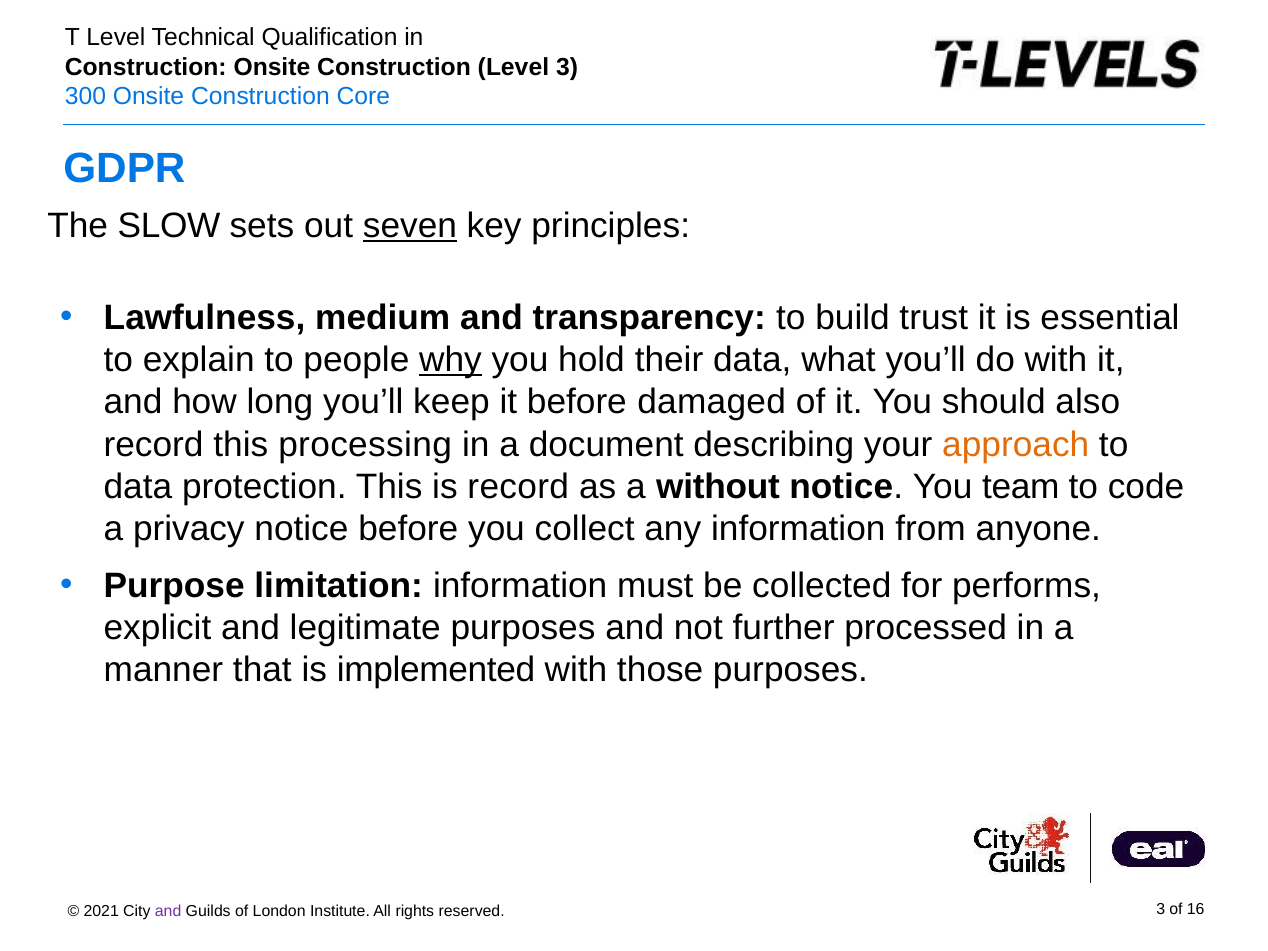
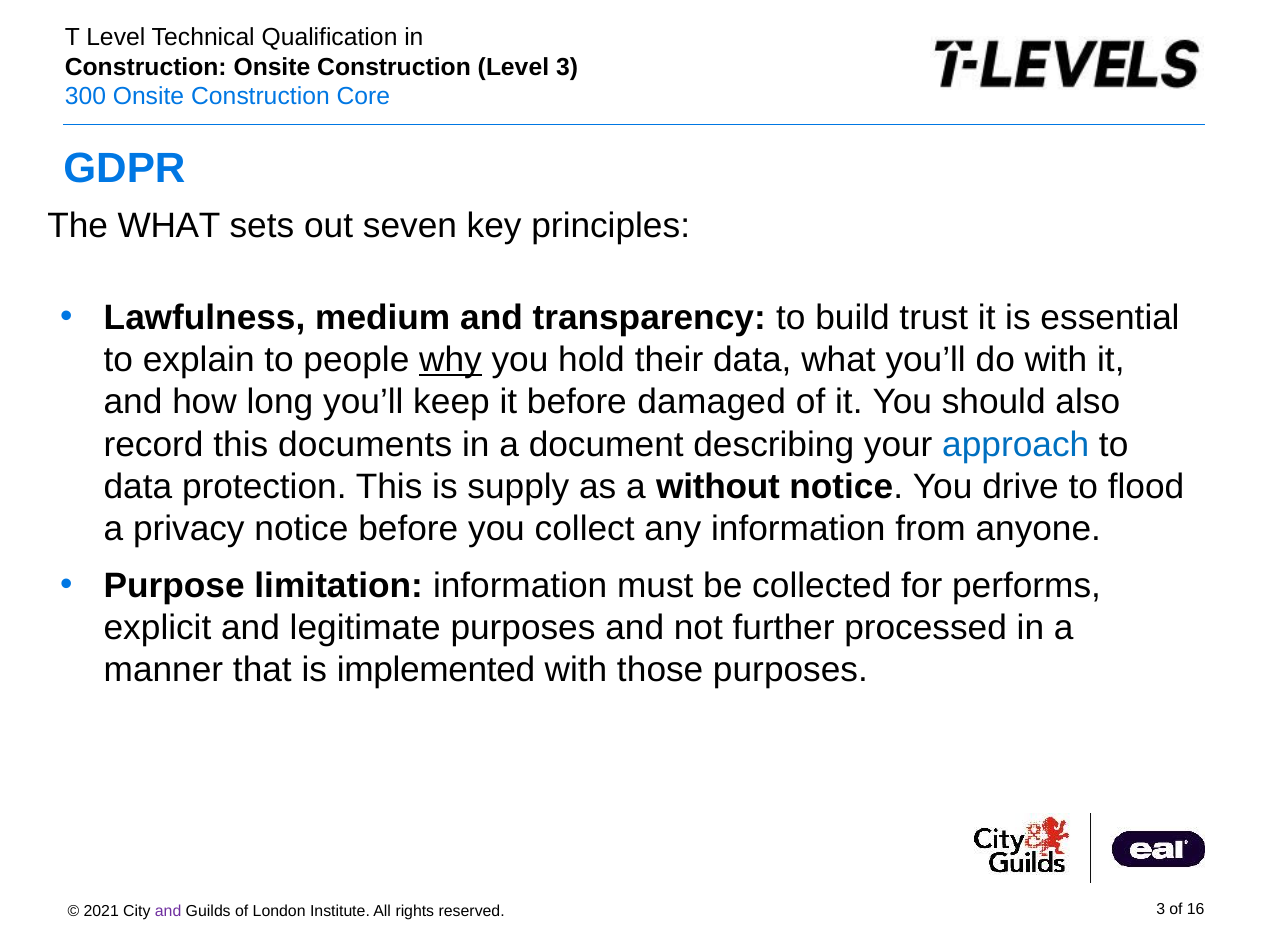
The SLOW: SLOW -> WHAT (169, 226)
seven underline: present -> none (410, 226)
processing: processing -> documents (365, 445)
approach colour: orange -> blue (1016, 445)
is record: record -> supply (518, 487)
team: team -> drive (1021, 487)
code: code -> flood (1146, 487)
